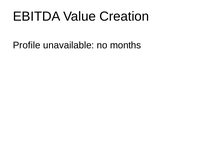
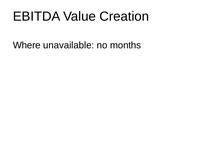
Profile: Profile -> Where (27, 45)
